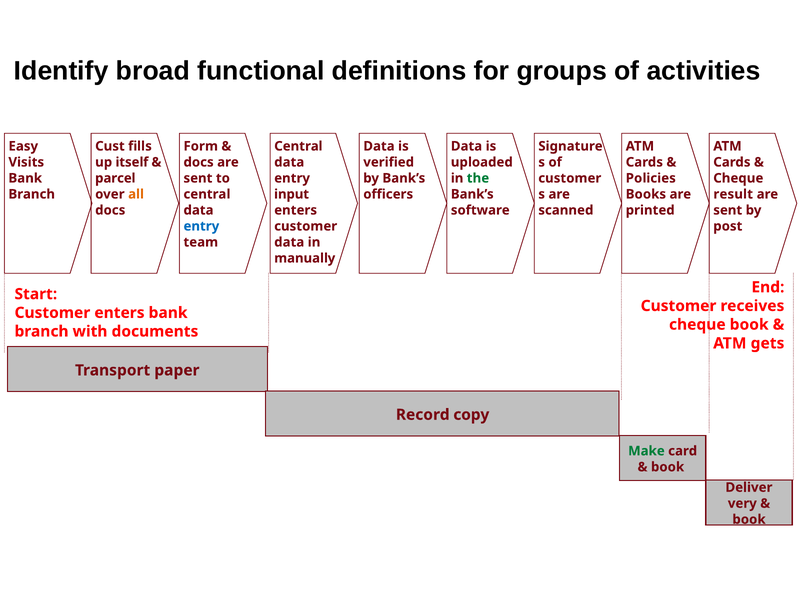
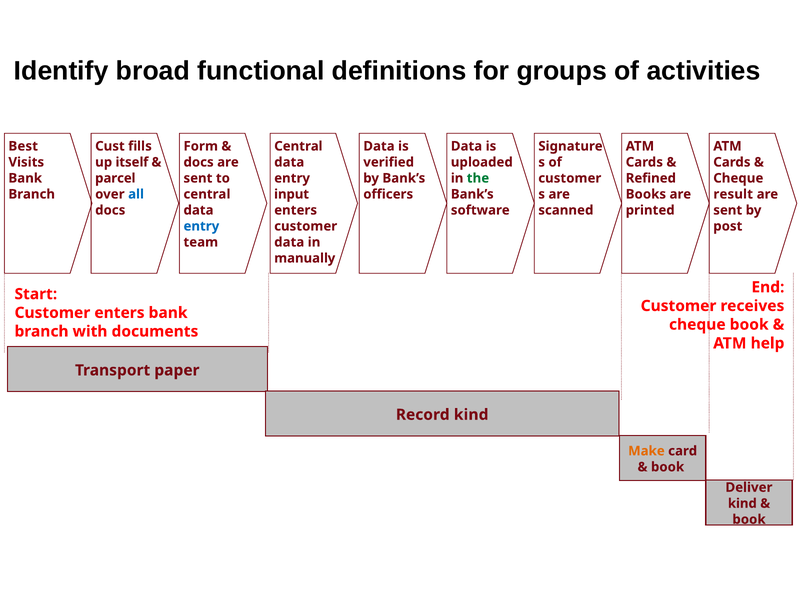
Easy: Easy -> Best (23, 146)
Policies: Policies -> Refined (651, 178)
all colour: orange -> blue (136, 194)
gets: gets -> help (768, 343)
Record copy: copy -> kind (471, 414)
Make colour: green -> orange (646, 450)
very: very -> kind (742, 503)
